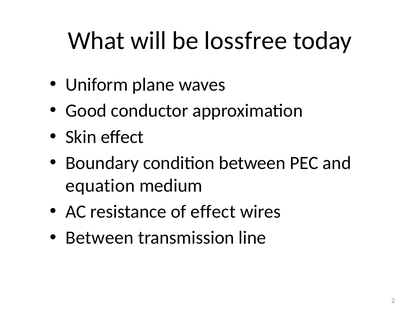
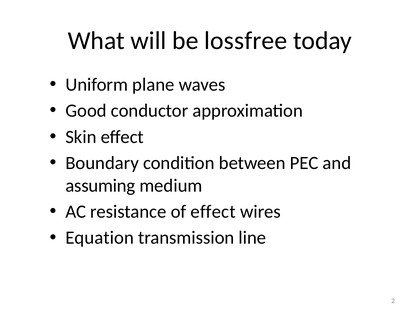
equation: equation -> assuming (100, 186)
Between: Between -> Equation (100, 238)
